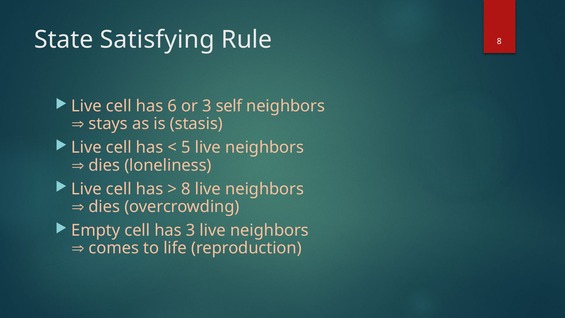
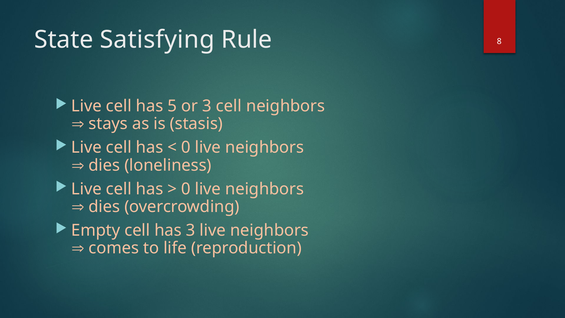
6: 6 -> 5 (172, 106)
3 self: self -> cell (229, 106)
5: 5 -> 0 (186, 147)
8: 8 -> 0 (186, 189)
